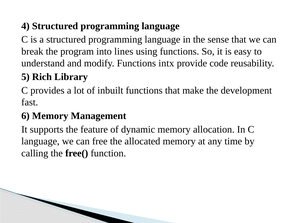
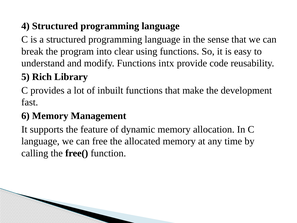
lines: lines -> clear (124, 51)
